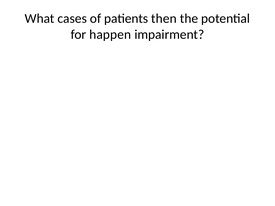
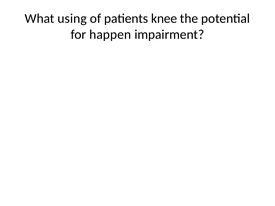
cases: cases -> using (72, 19)
then: then -> knee (164, 19)
